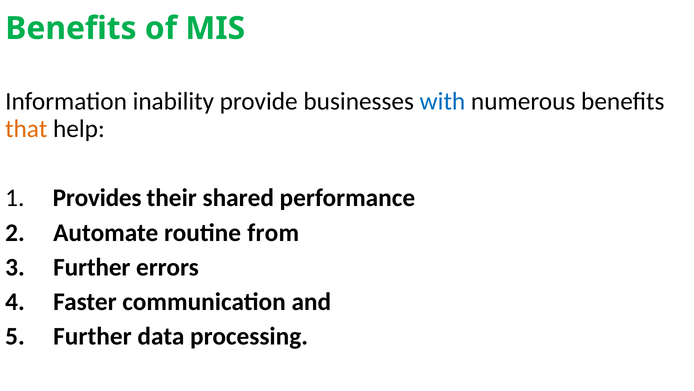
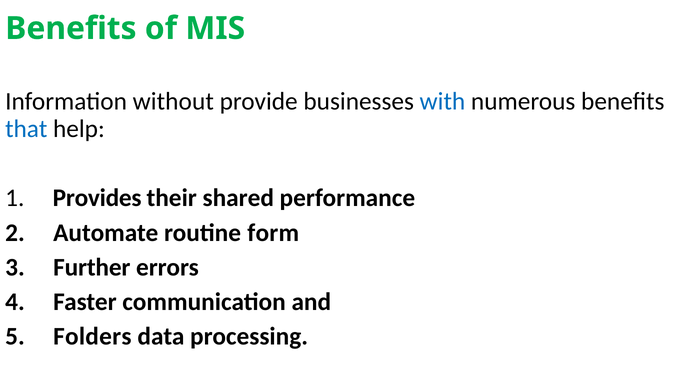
inability: inability -> without (173, 101)
that colour: orange -> blue (26, 129)
from: from -> form (273, 232)
Further: Further -> Folders (92, 336)
